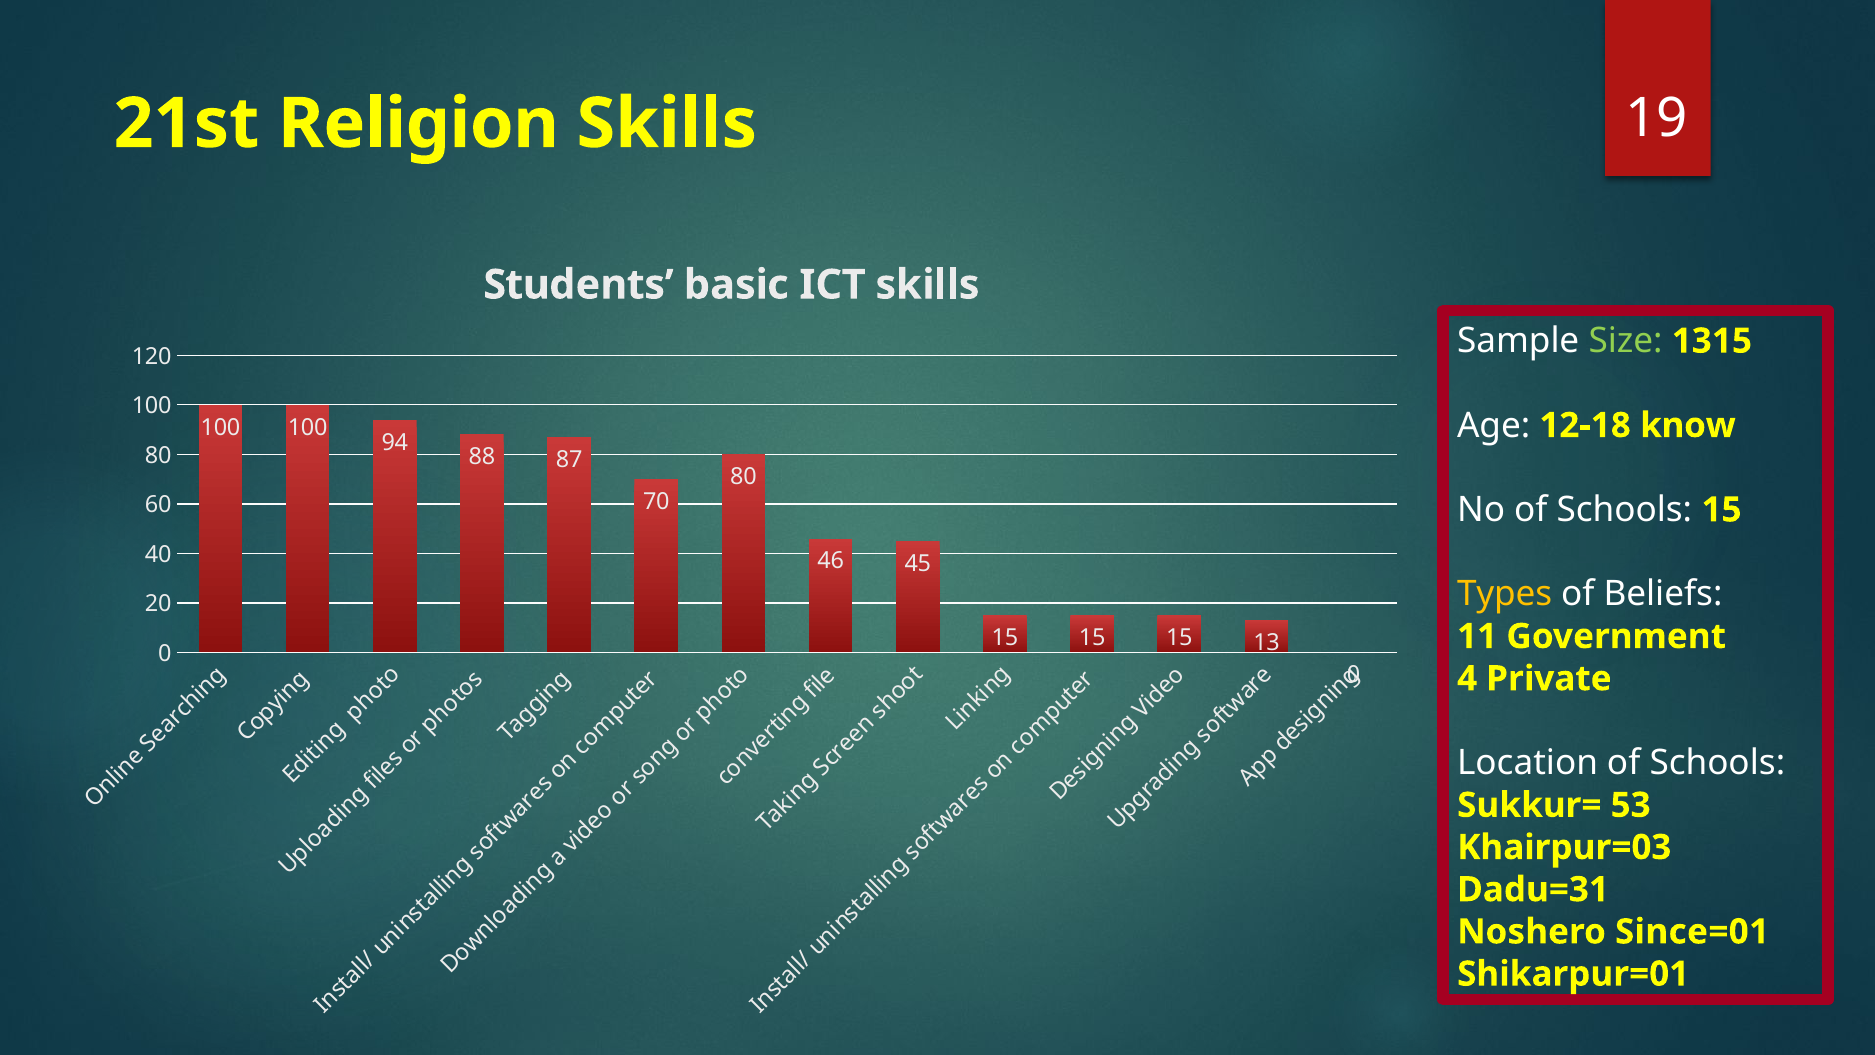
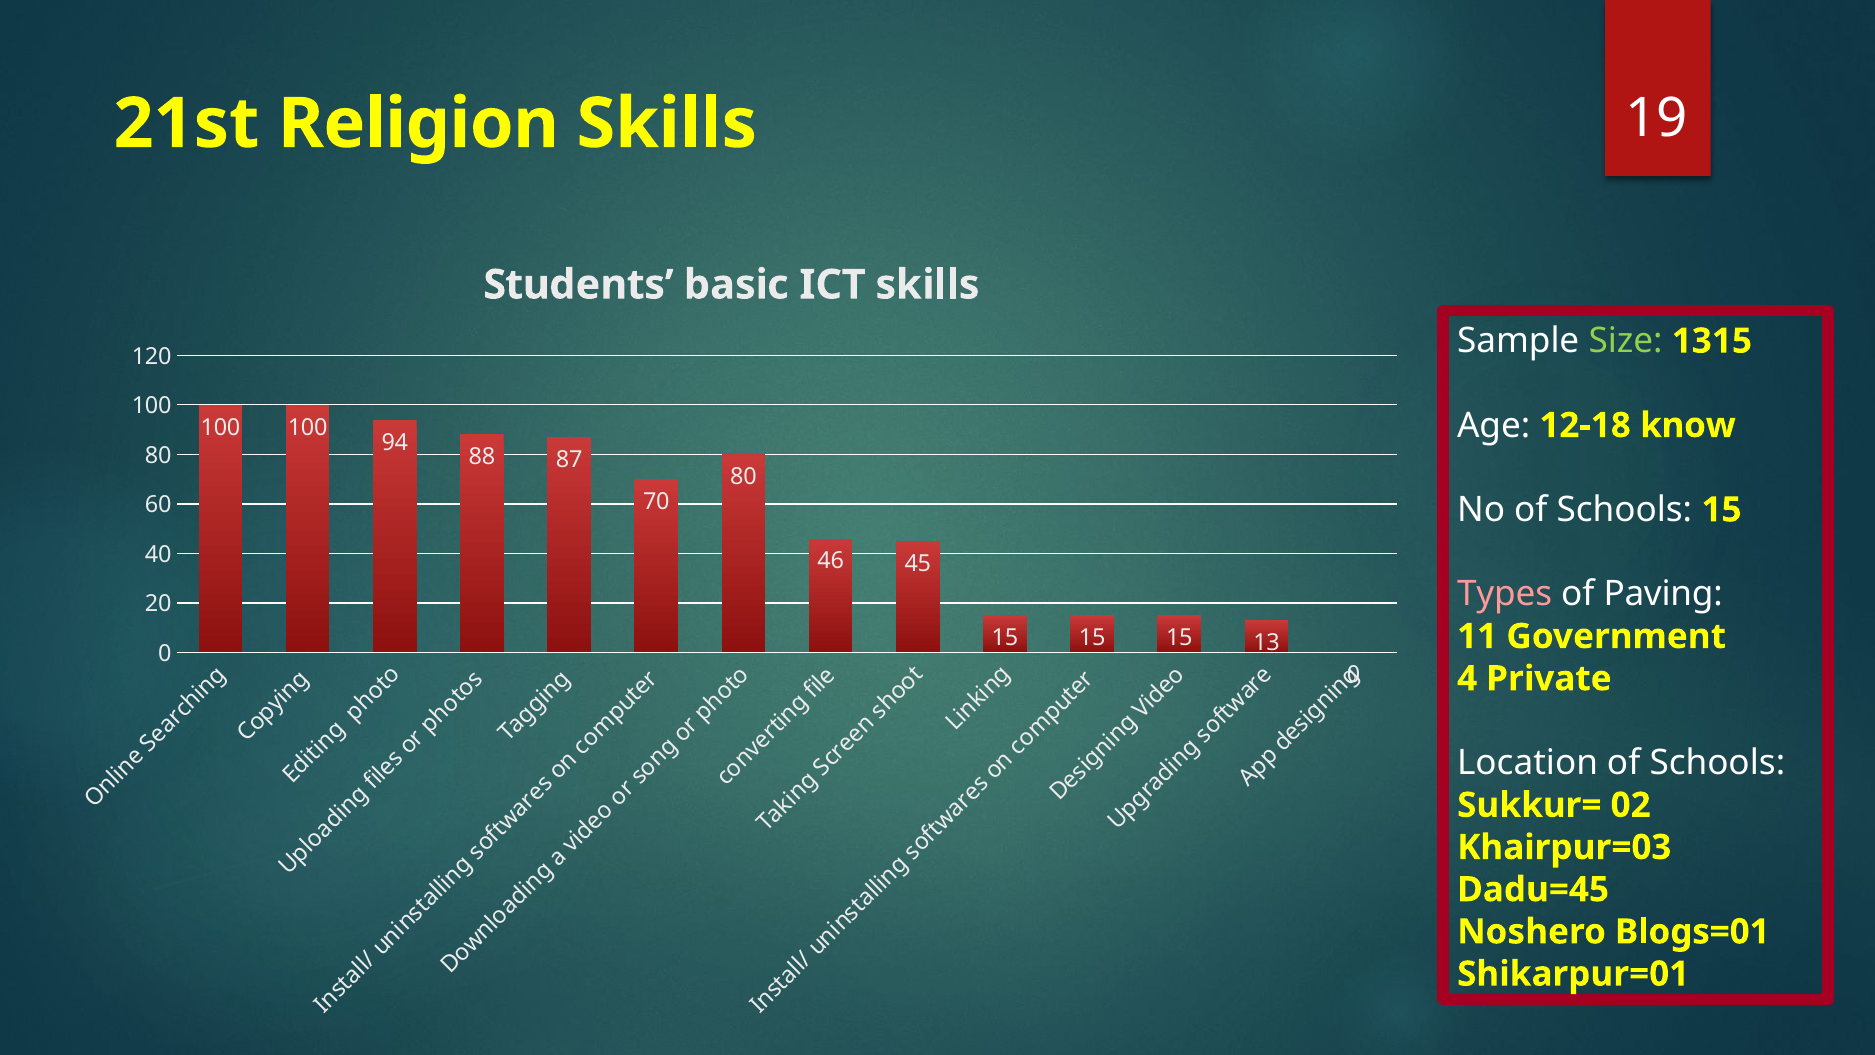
Types colour: yellow -> pink (1505, 594)
Beliefs: Beliefs -> Paving (1663, 594)
53: 53 -> 02 (1631, 805)
Dadu=31: Dadu=31 -> Dadu=45 (1533, 889)
Since=01: Since=01 -> Blogs=01 (1692, 932)
